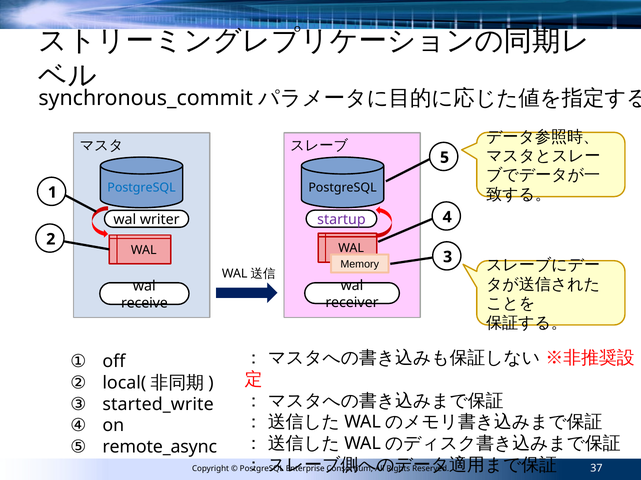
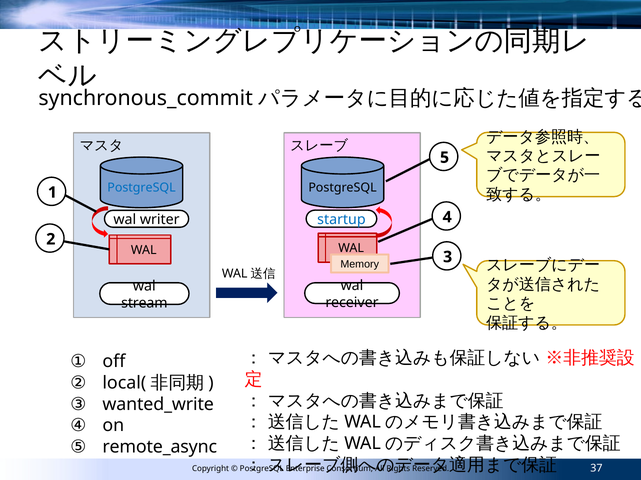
startup colour: purple -> blue (341, 220)
receive: receive -> stream (144, 304)
started_write: started_write -> wanted_write (158, 405)
